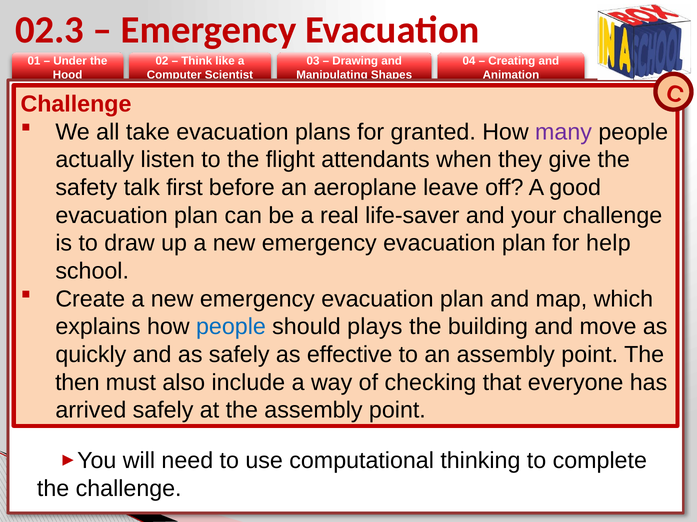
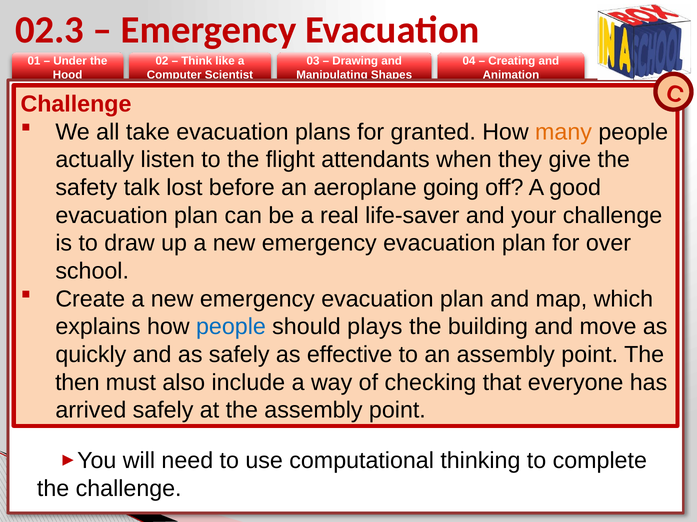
many colour: purple -> orange (564, 132)
first: first -> lost (184, 188)
leave: leave -> going (451, 188)
help: help -> over (608, 244)
